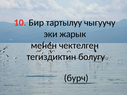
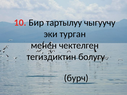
жарык: жарык -> турган (73, 34)
